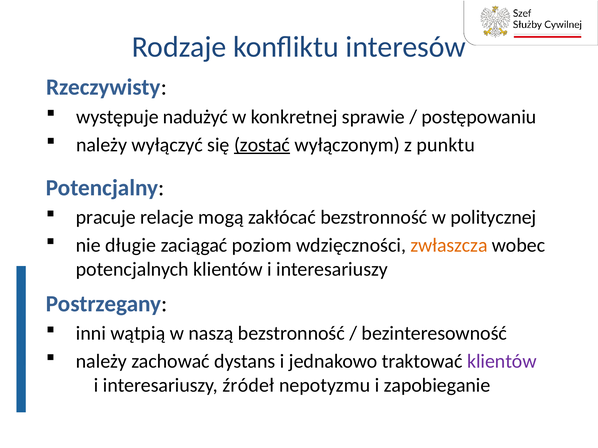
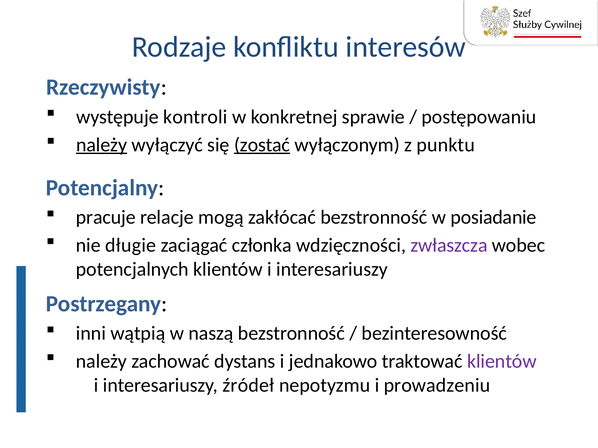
nadużyć: nadużyć -> kontroli (195, 117)
należy underline: none -> present (102, 145)
politycznej: politycznej -> posiadanie (494, 218)
poziom: poziom -> członka (262, 245)
zwłaszcza colour: orange -> purple (449, 245)
zapobieganie: zapobieganie -> prowadzeniu (437, 386)
